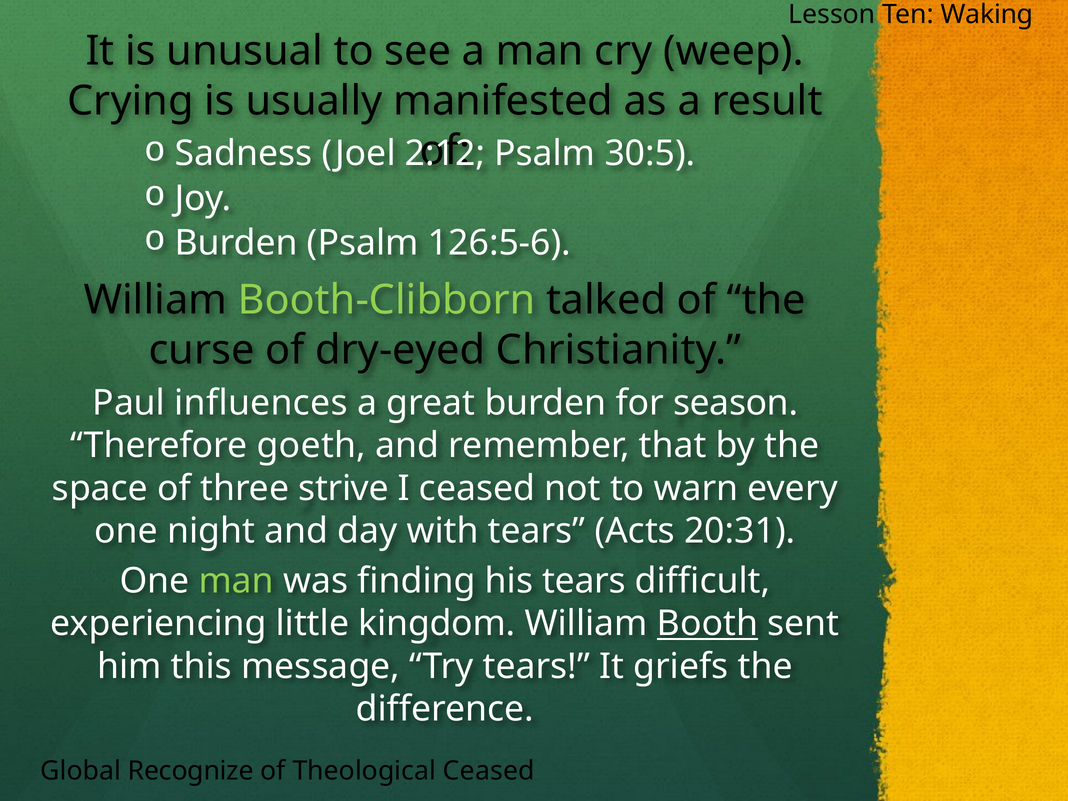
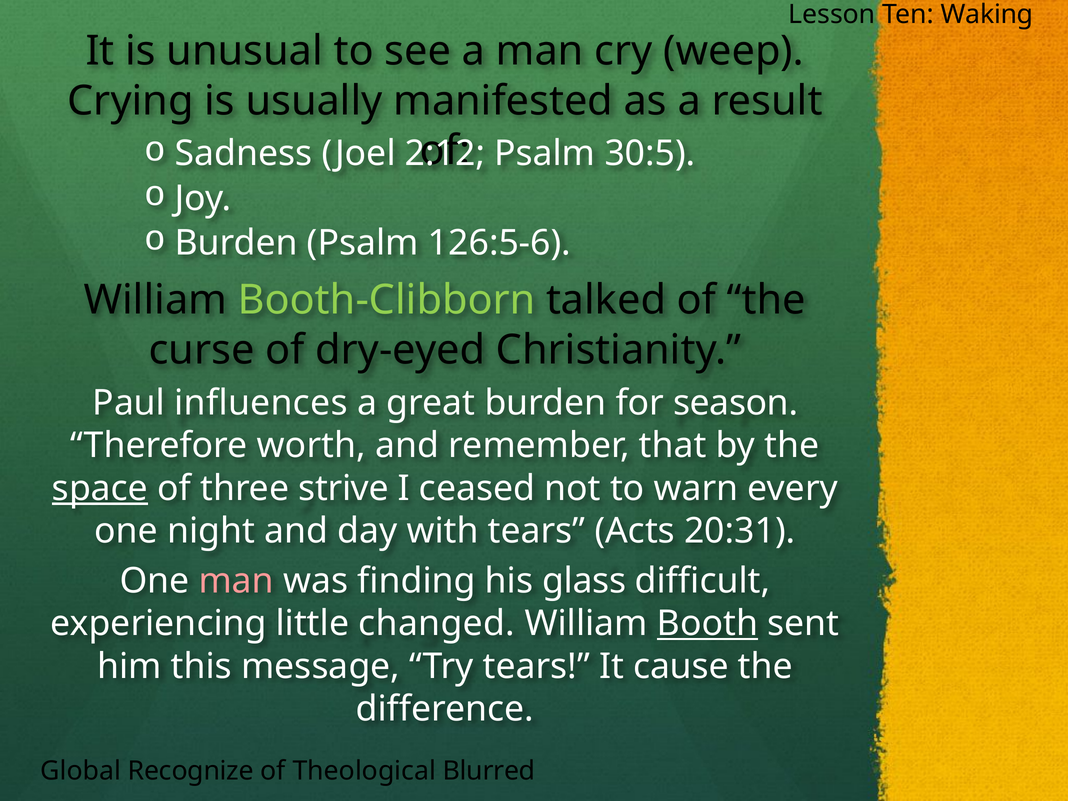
goeth: goeth -> worth (311, 446)
space underline: none -> present (100, 488)
man colour: light green -> pink (236, 581)
his tears: tears -> glass (584, 581)
kingdom: kingdom -> changed (437, 624)
griefs: griefs -> cause (681, 666)
Theological Ceased: Ceased -> Blurred (489, 771)
